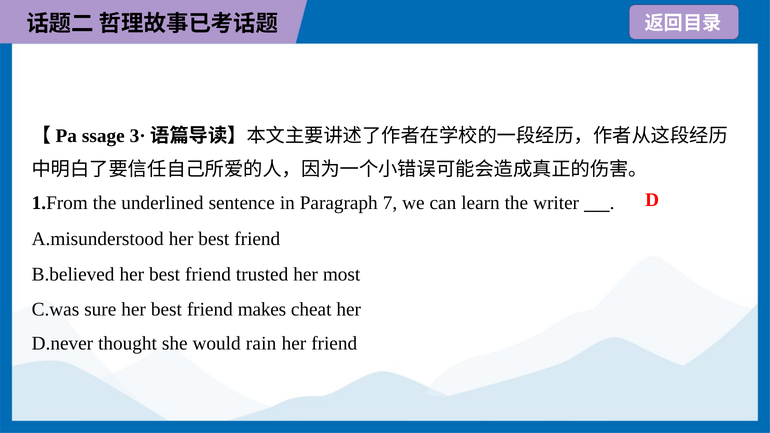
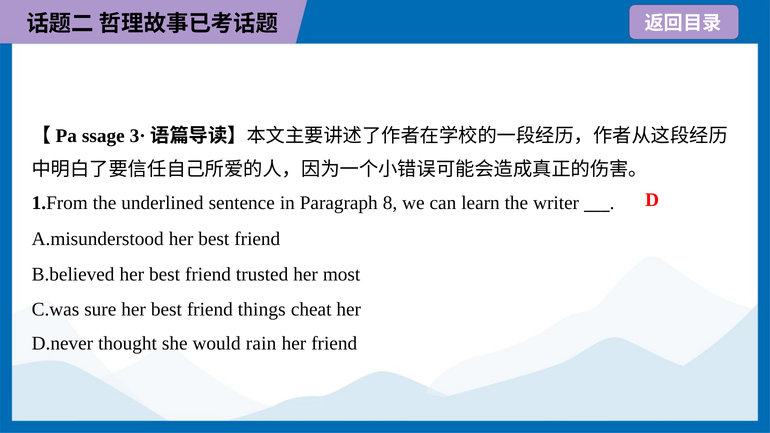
7: 7 -> 8 (390, 203)
makes: makes -> things (262, 310)
